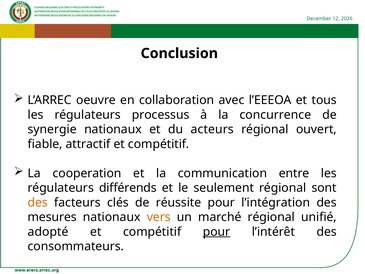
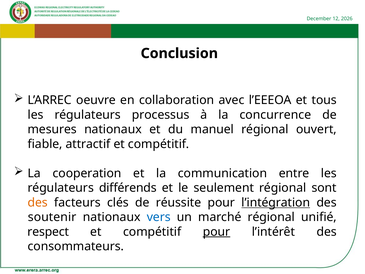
synergie: synergie -> mesures (52, 129)
acteurs: acteurs -> manuel (212, 129)
l’intégration underline: none -> present (276, 202)
mesures: mesures -> soutenir (52, 217)
vers colour: orange -> blue (159, 217)
adopté: adopté -> respect (48, 232)
